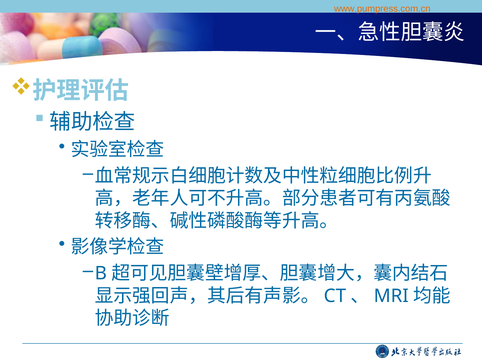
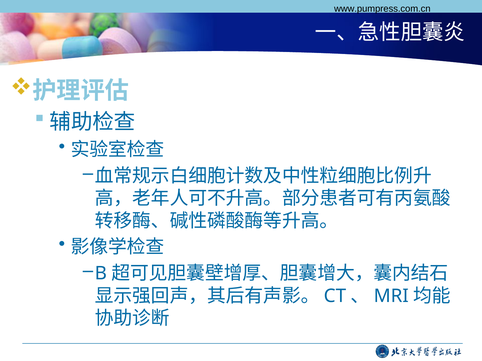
www.pumpress.com.cn colour: orange -> black (382, 9)
